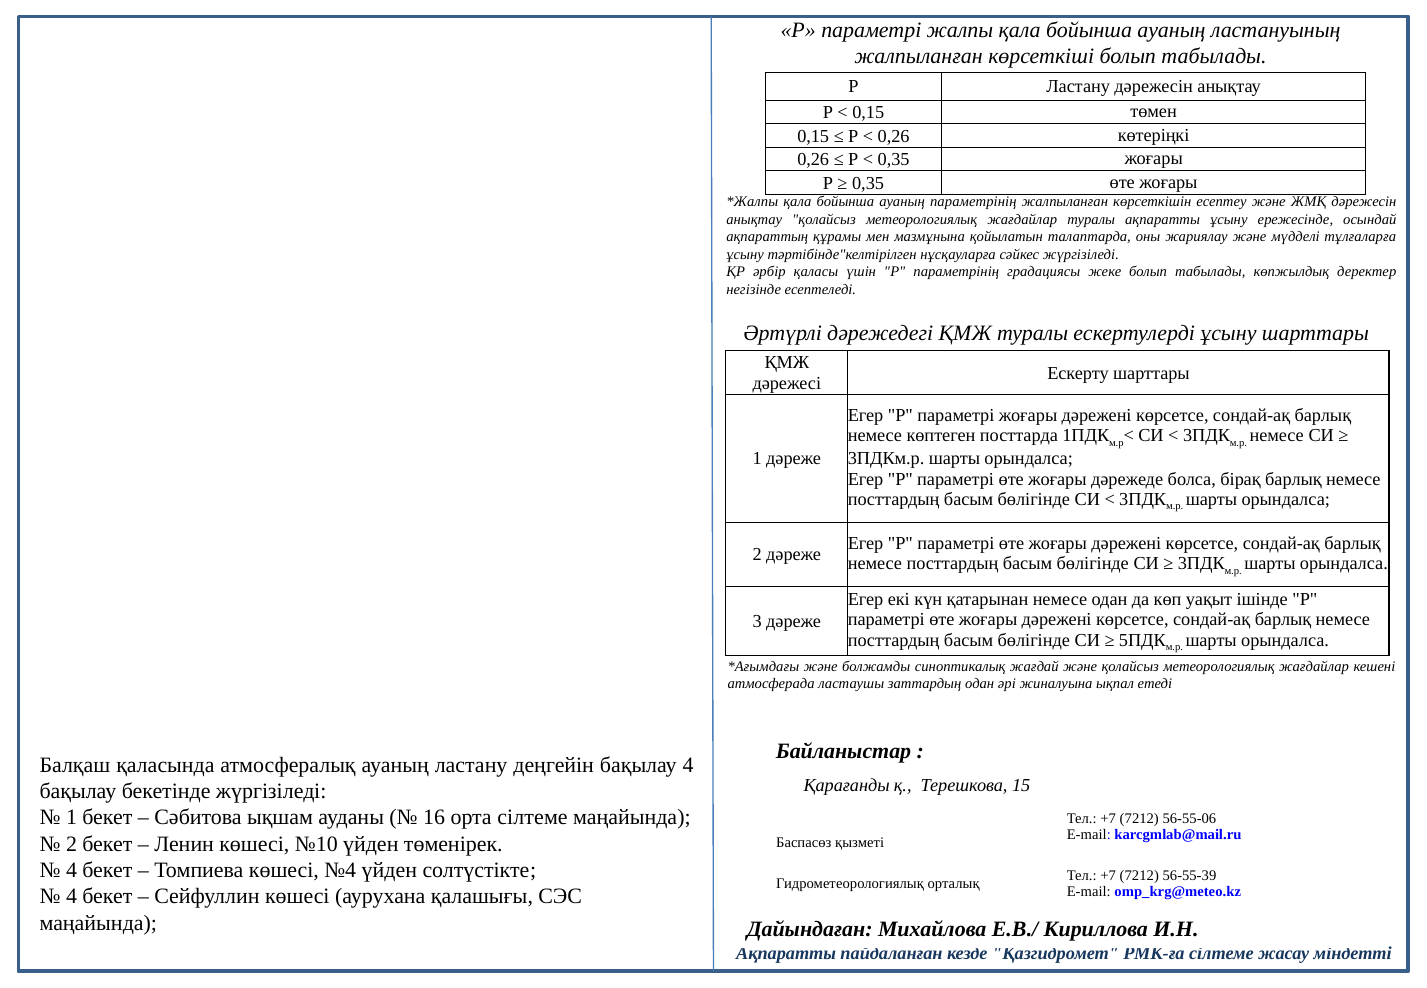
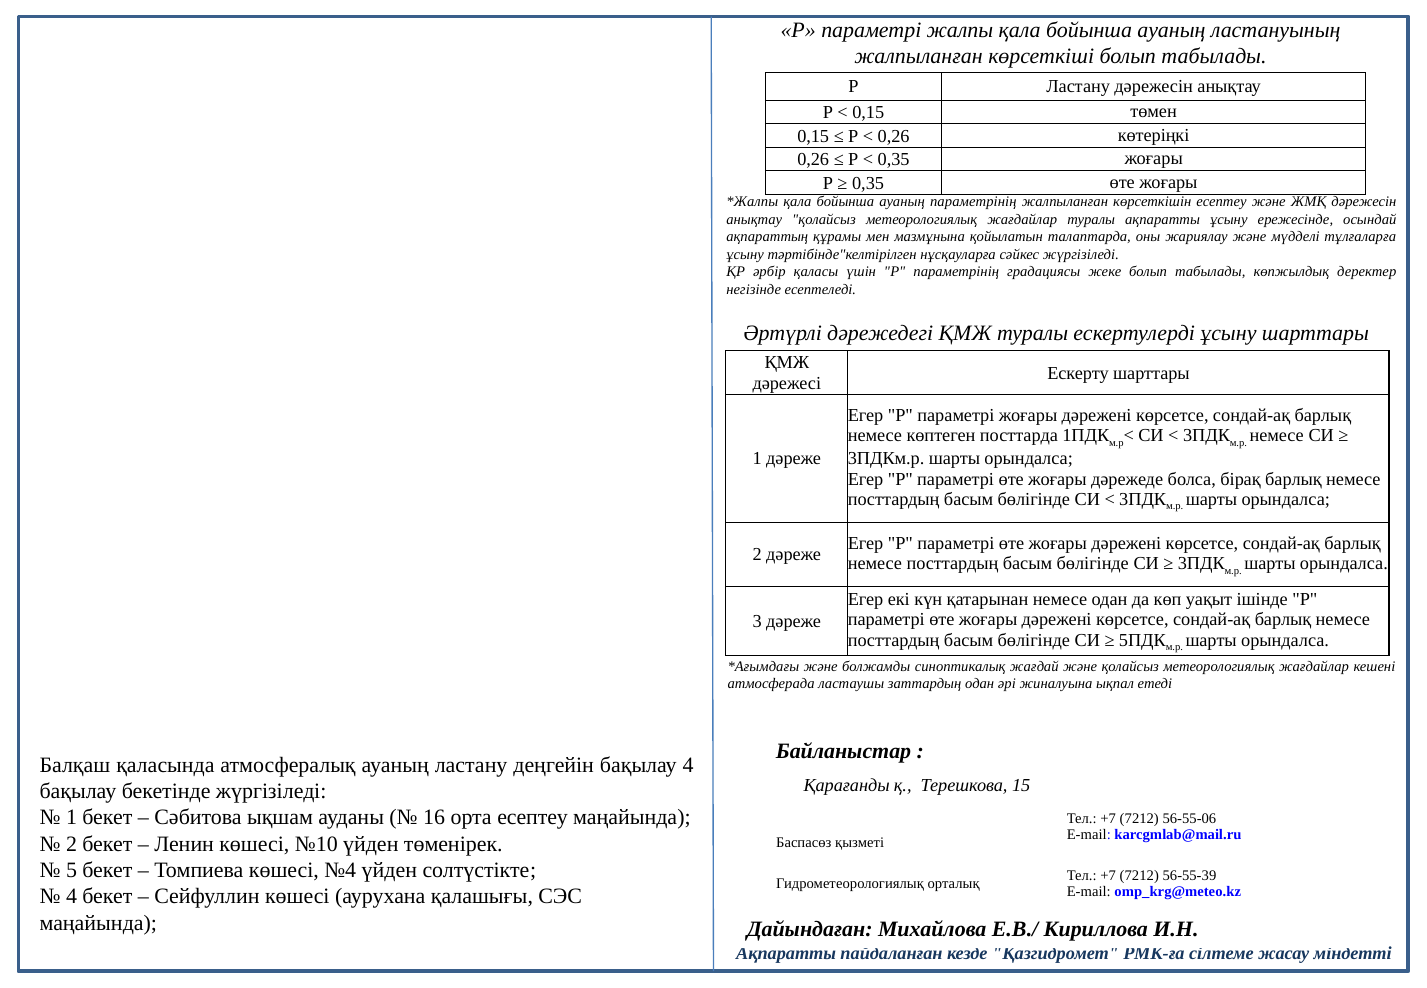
орта сілтеме: сілтеме -> есептеу (533, 818)
4: 4 -> 5 (72, 870)
